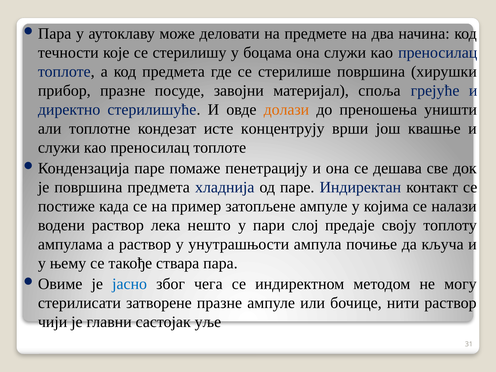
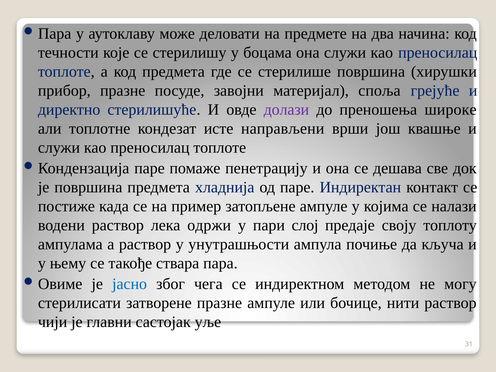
долази colour: orange -> purple (286, 110)
уништи: уништи -> широке (451, 110)
концентрују: концентрују -> направљени (283, 129)
нешто: нешто -> одржи (209, 225)
